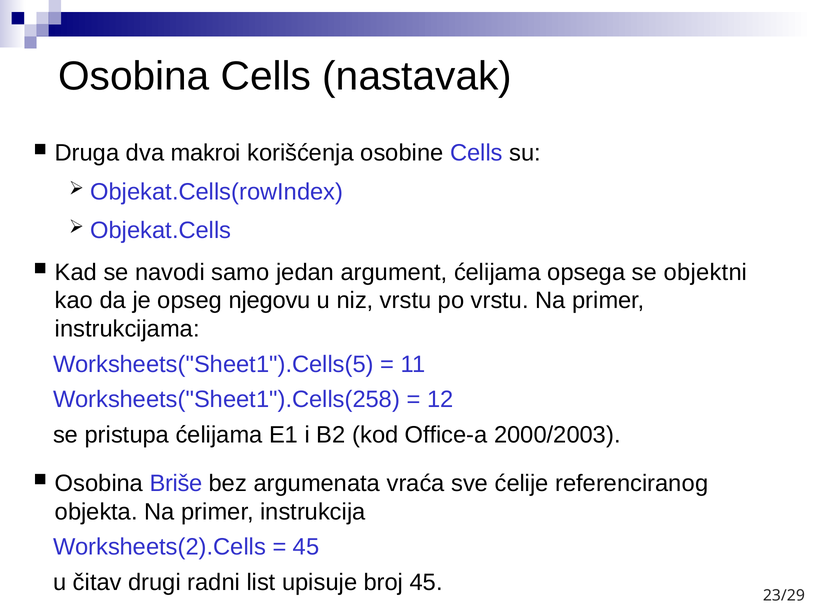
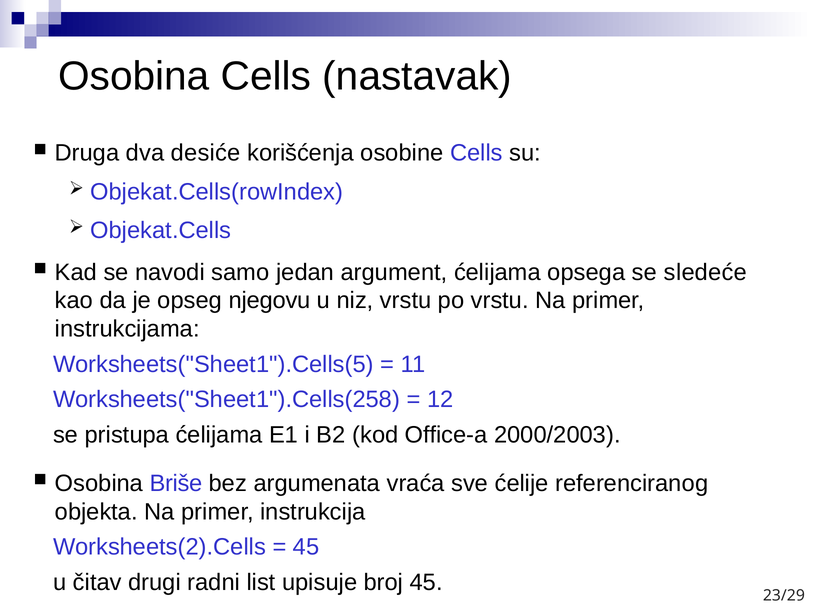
makroi: makroi -> desiće (206, 153)
objektni: objektni -> sledeće (706, 273)
